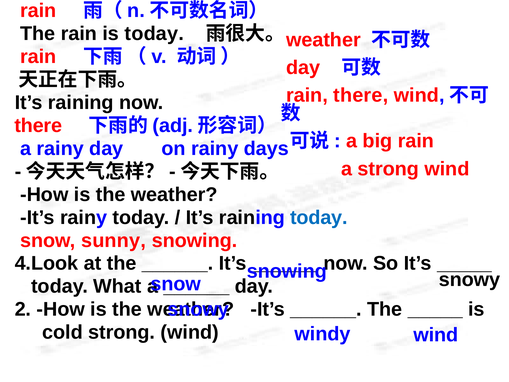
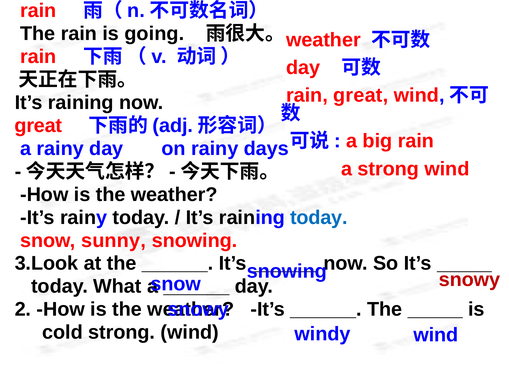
is today: today -> going (154, 34)
rain there: there -> great (361, 95)
there: there -> great (38, 125)
4.Look: 4.Look -> 3.Look (46, 263)
snowy colour: black -> red (470, 280)
